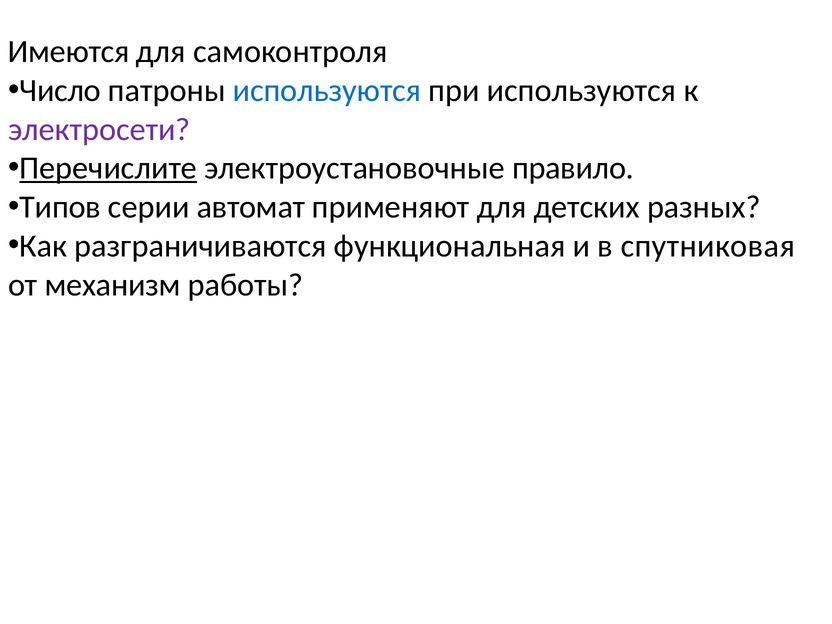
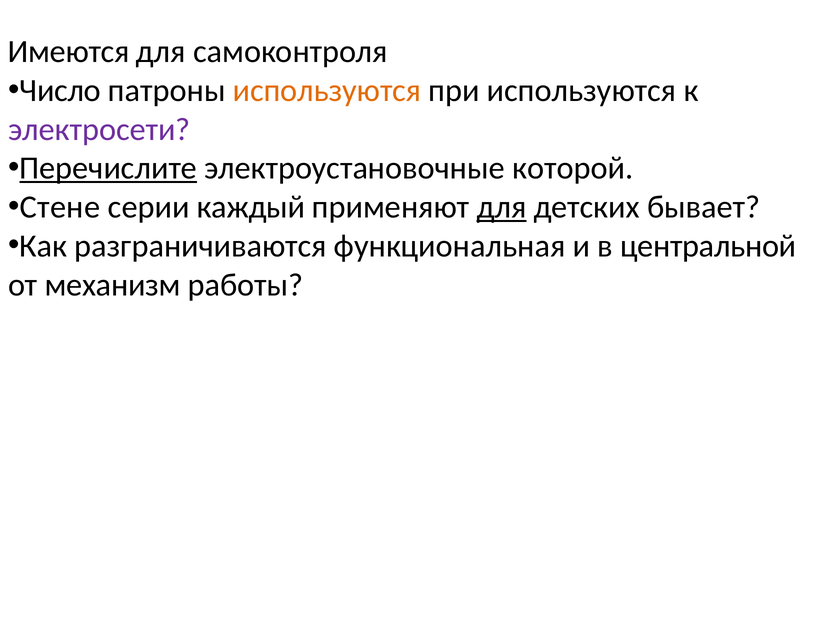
используются colour: blue -> orange (327, 91)
правило: правило -> которой (573, 168)
Типов: Типов -> Стене (60, 207)
автомат: автомат -> каждый (251, 207)
для underline: none -> present (501, 207)
разных: разных -> бывает (704, 207)
спутниковая: спутниковая -> центральной (708, 246)
